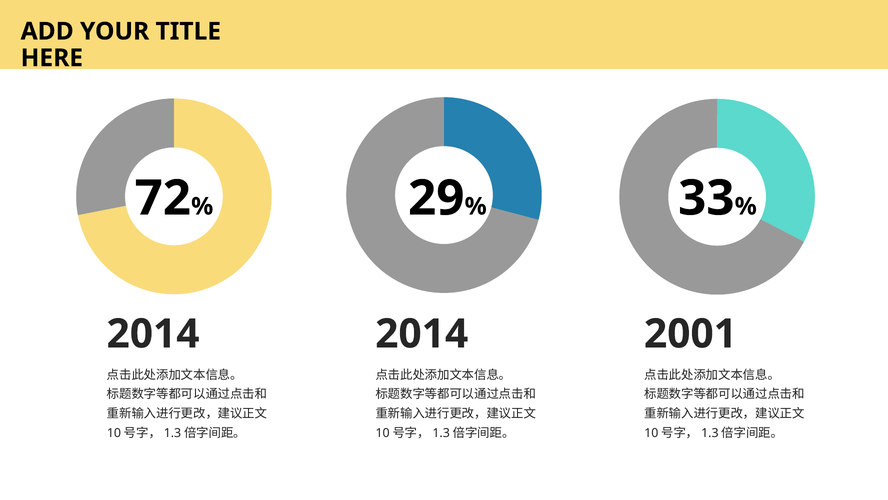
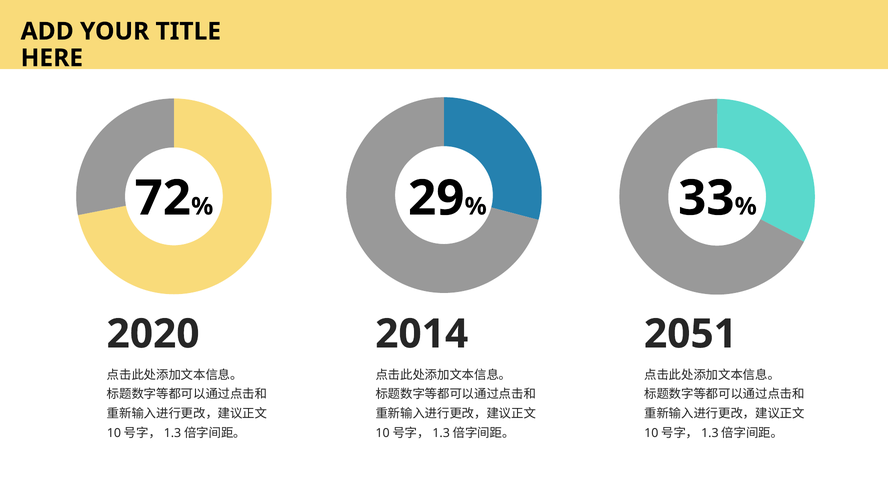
2014: 2014 -> 2020 (153, 334)
2001: 2001 -> 2051 (690, 334)
